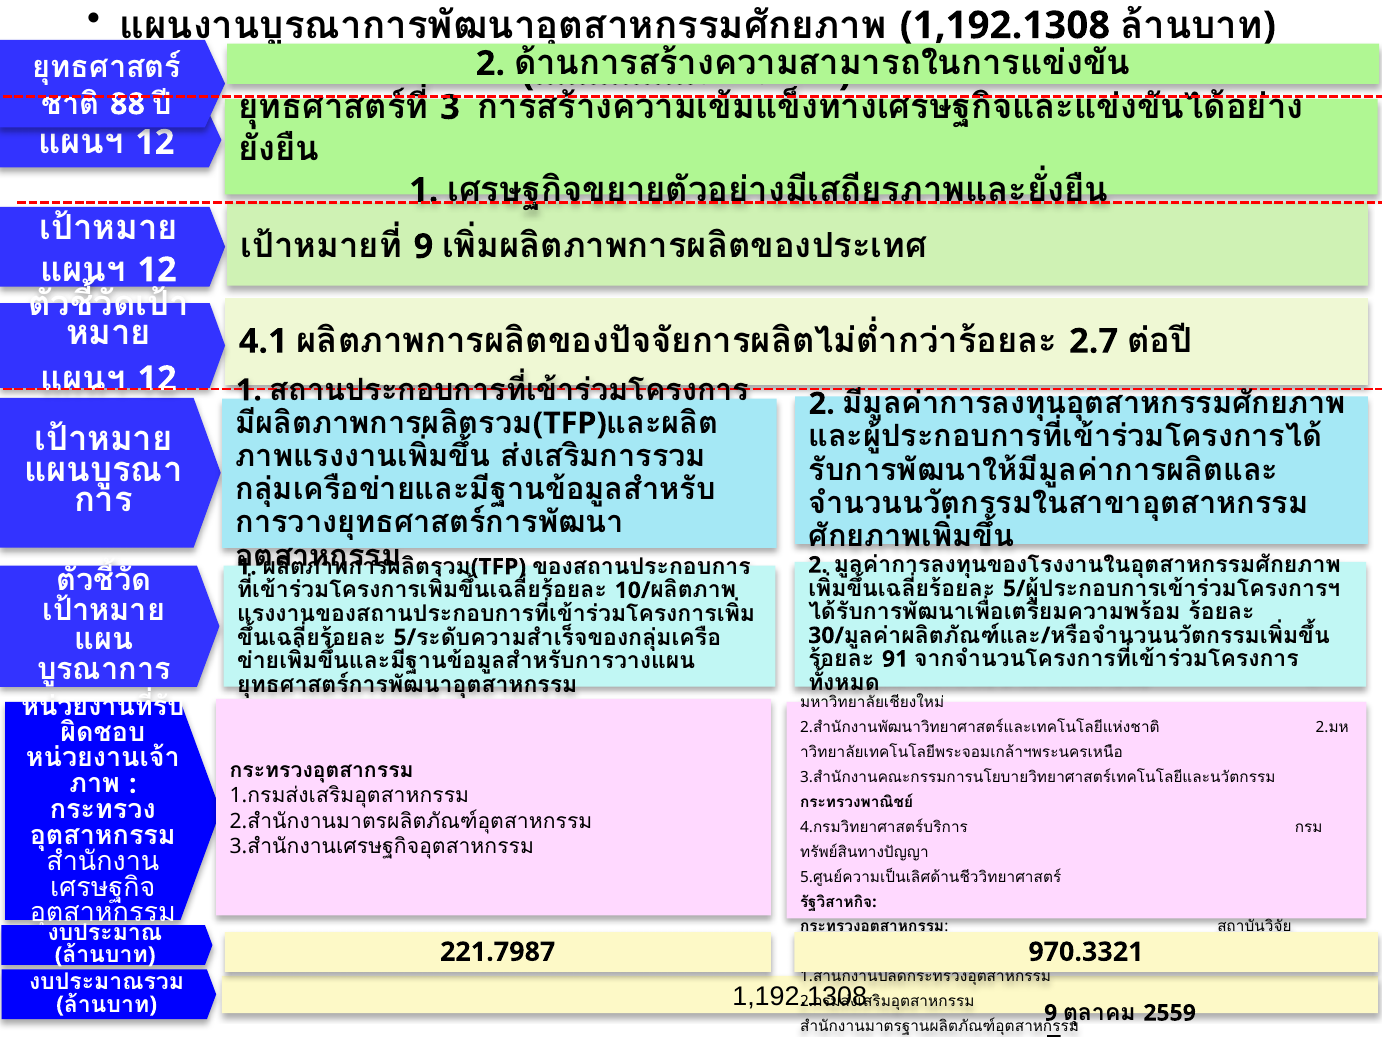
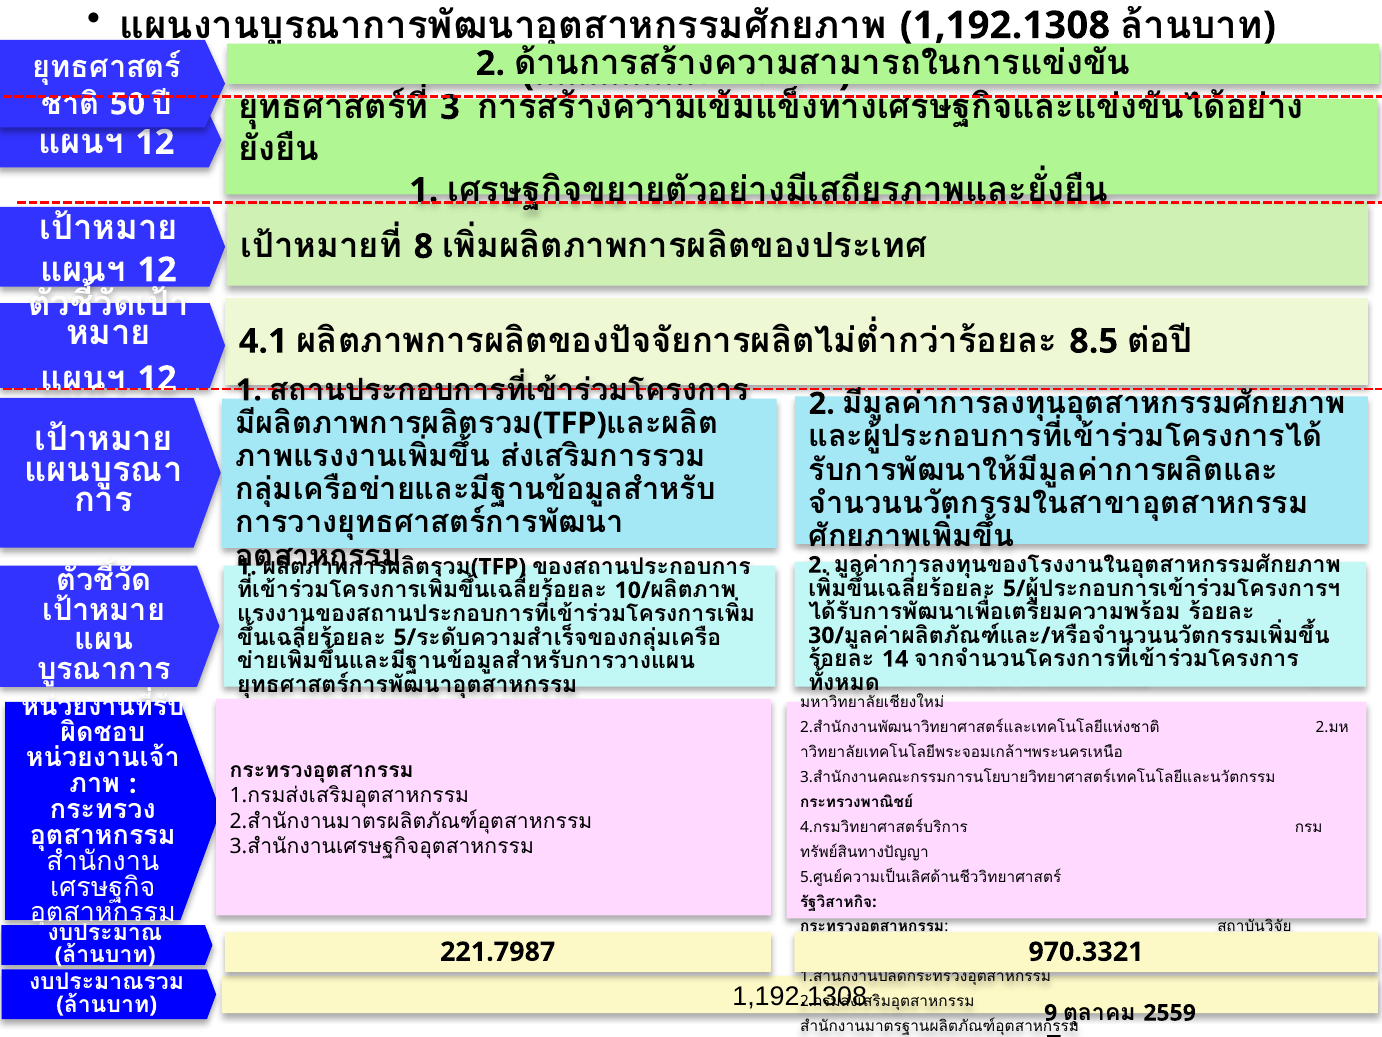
88: 88 -> 50 (127, 104)
9: 9 -> 8 (423, 246)
2.7: 2.7 -> 8.5 (1094, 341)
91: 91 -> 14 (895, 659)
